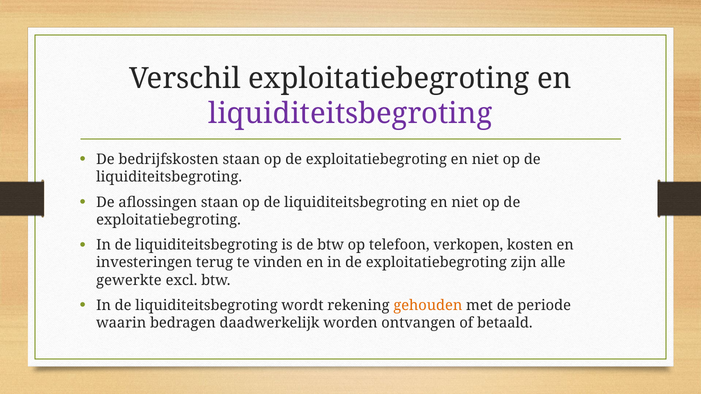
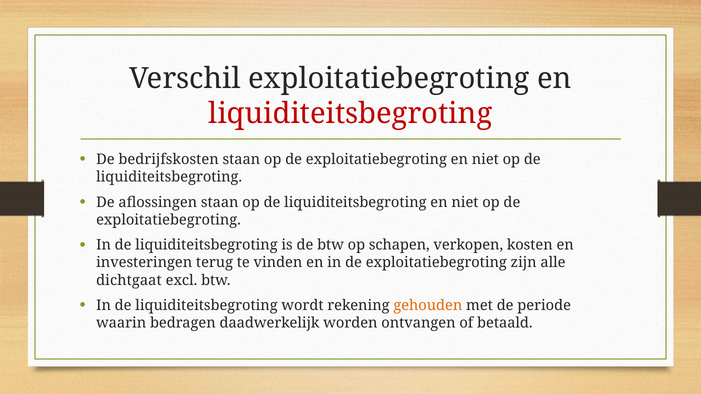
liquiditeitsbegroting colour: purple -> red (350, 114)
telefoon: telefoon -> schapen (399, 245)
gewerkte: gewerkte -> dichtgaat (129, 280)
